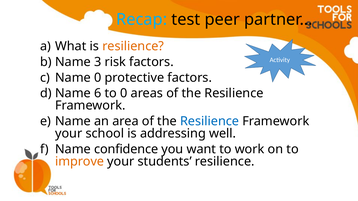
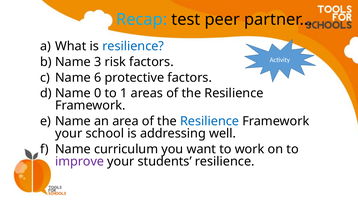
resilience colour: orange -> blue (133, 46)
Name 0: 0 -> 6 (98, 78)
6: 6 -> 0 (98, 93)
to 0: 0 -> 1 (124, 93)
confidence: confidence -> curriculum (126, 149)
improve colour: orange -> purple (80, 162)
